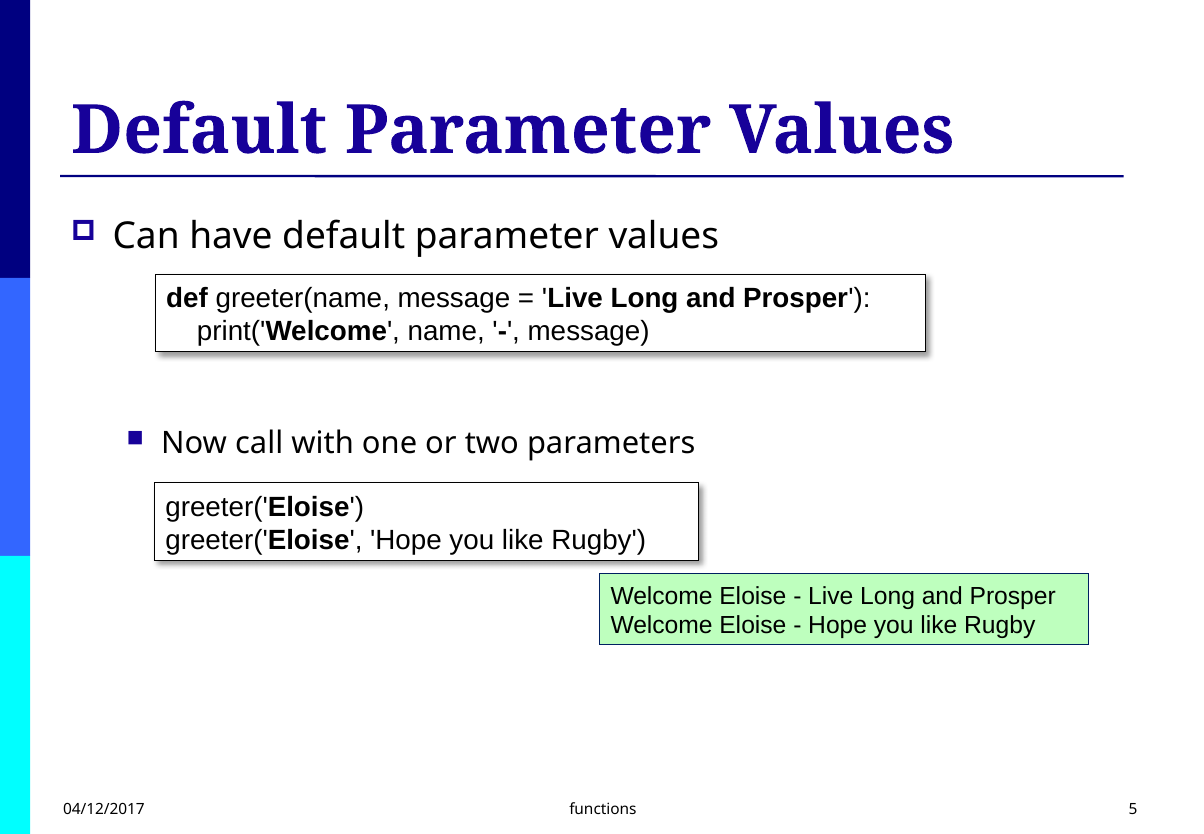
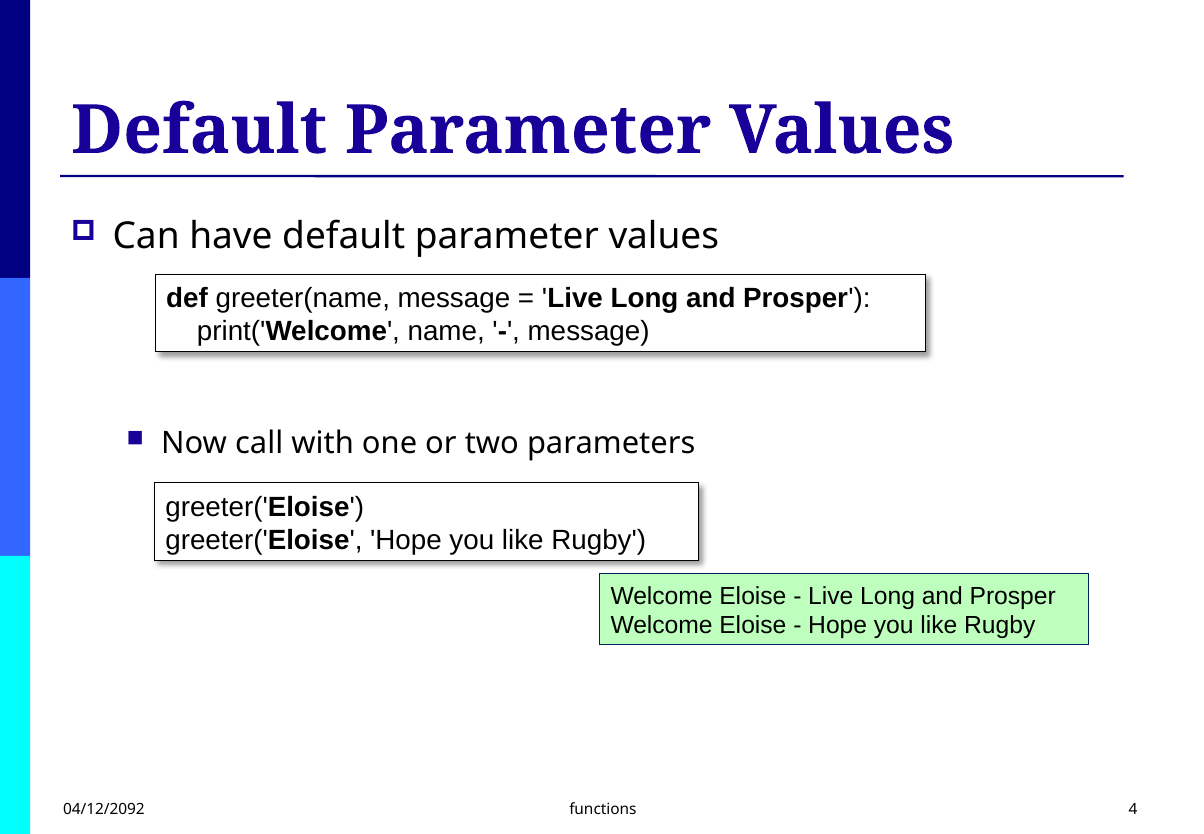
04/12/2017: 04/12/2017 -> 04/12/2092 (104, 809)
5: 5 -> 4 (1133, 809)
